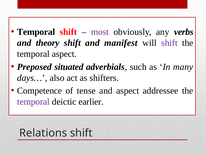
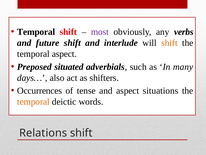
theory: theory -> future (48, 43)
manifest: manifest -> interlude (121, 43)
shift colour: purple -> orange (169, 43)
Competence: Competence -> Occurrences (40, 90)
addressee: addressee -> situations (161, 90)
temporal colour: purple -> orange (33, 101)
earlier: earlier -> words (91, 101)
